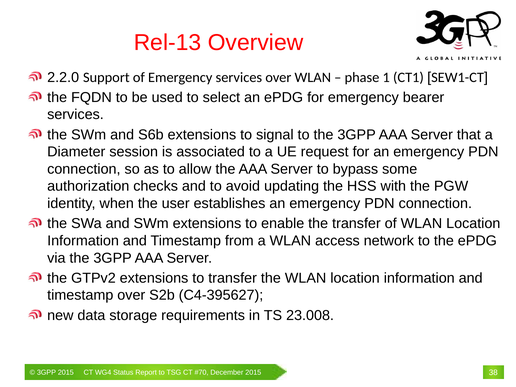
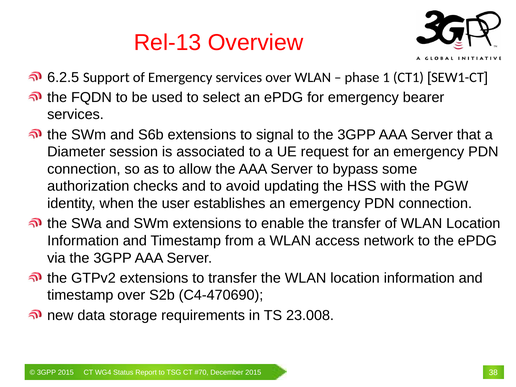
2.2.0: 2.2.0 -> 6.2.5 (63, 77)
C4-395627: C4-395627 -> C4-470690 (221, 295)
